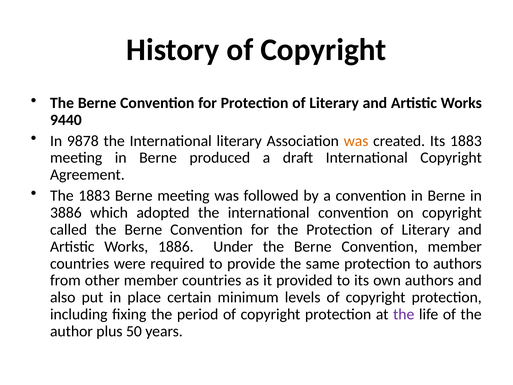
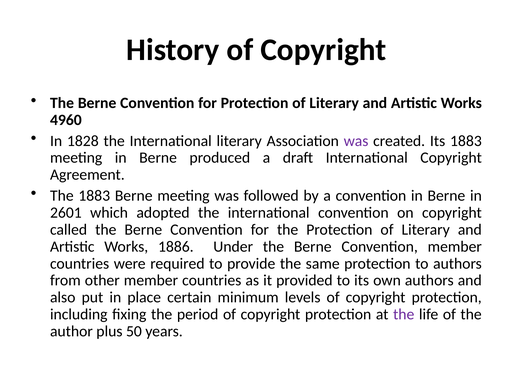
9440: 9440 -> 4960 (66, 120)
9878: 9878 -> 1828 (83, 141)
was colour: orange -> purple (356, 141)
3886: 3886 -> 2601 (66, 213)
